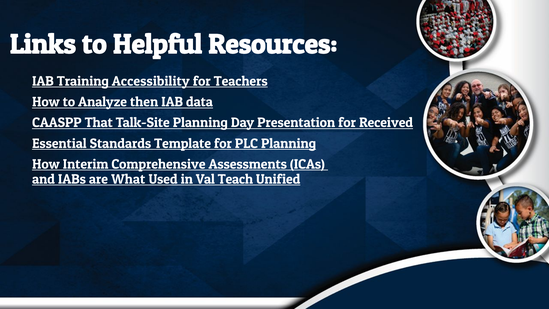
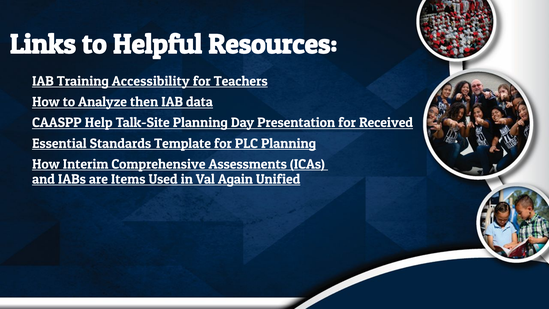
That: That -> Help (99, 123)
What: What -> Items (128, 179)
Teach: Teach -> Again (235, 179)
